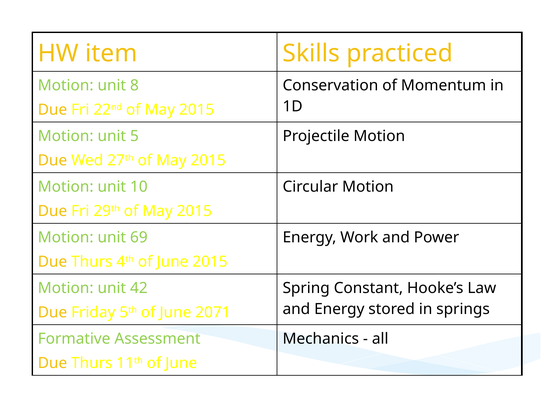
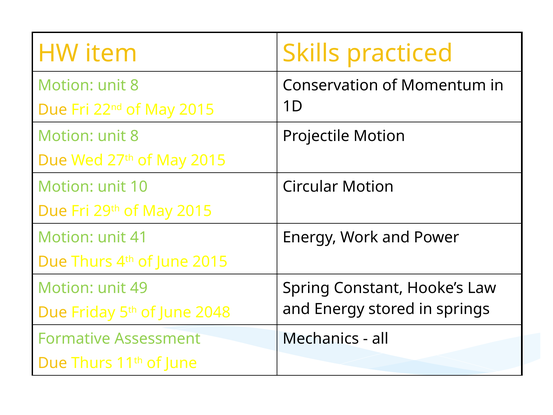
5: 5 -> 8 (134, 136)
69: 69 -> 41 (139, 237)
42: 42 -> 49 (139, 288)
2071: 2071 -> 2048 (213, 312)
